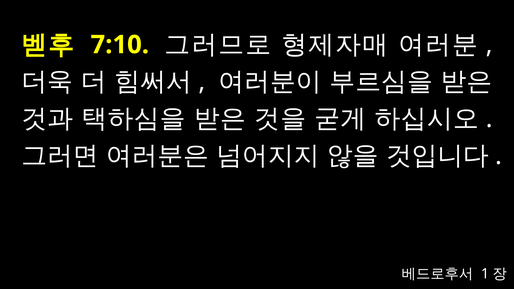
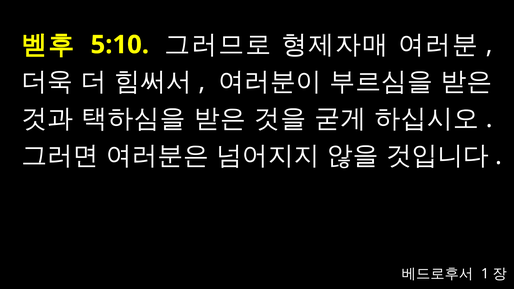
7:10: 7:10 -> 5:10 (120, 45)
